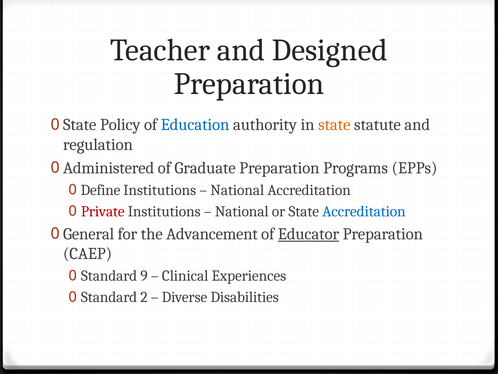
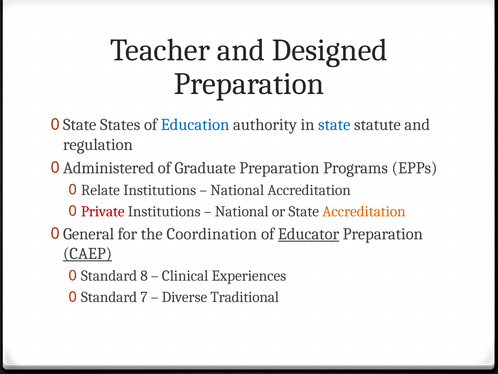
Policy: Policy -> States (120, 125)
state colour: orange -> blue (334, 125)
Define: Define -> Relate (100, 190)
Accreditation colour: blue -> orange (364, 211)
Advancement: Advancement -> Coordination (212, 234)
CAEP underline: none -> present (88, 253)
9: 9 -> 8 (144, 275)
2: 2 -> 7 (144, 297)
Disabilities: Disabilities -> Traditional (245, 297)
